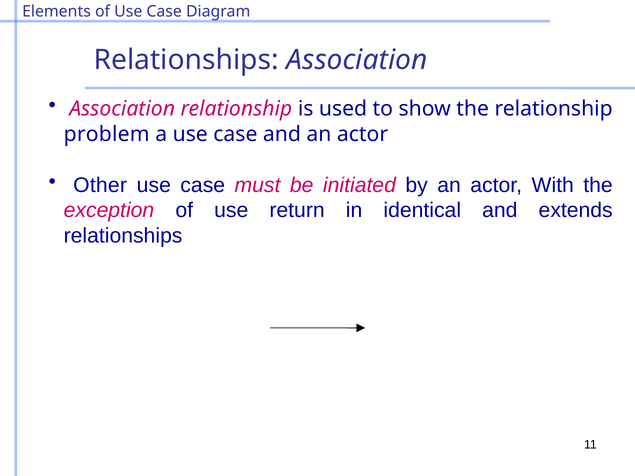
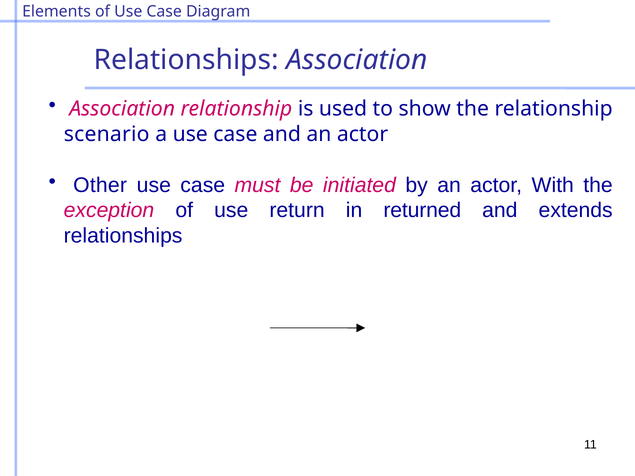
problem: problem -> scenario (107, 134)
identical: identical -> returned (422, 211)
